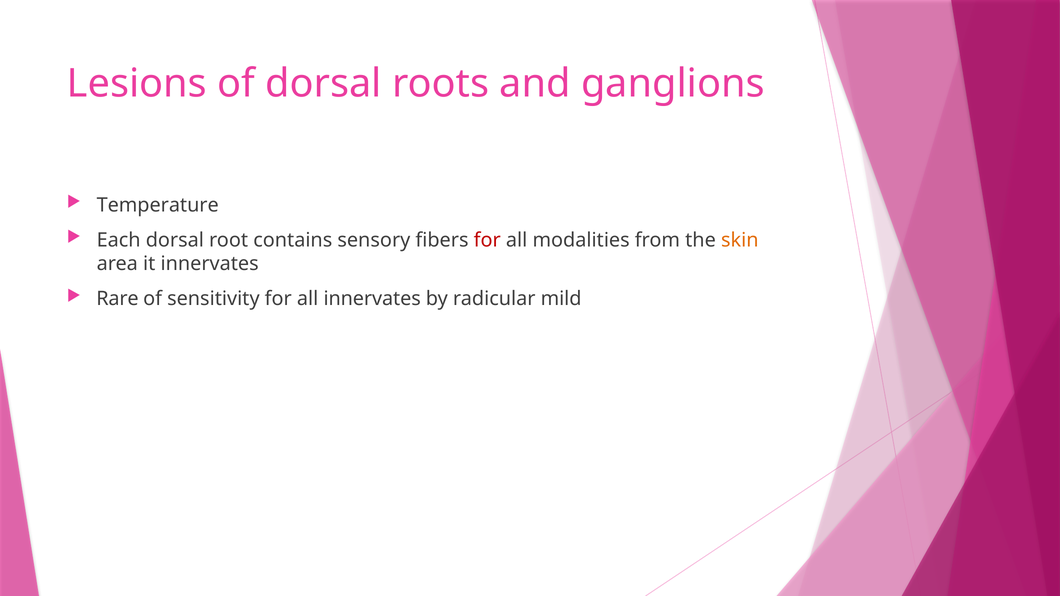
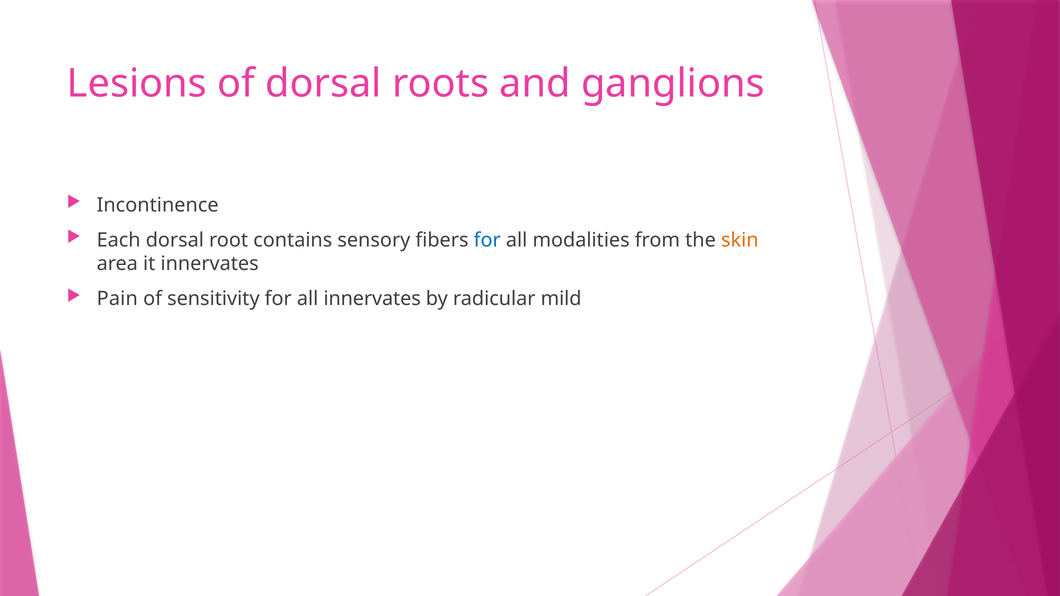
Temperature: Temperature -> Incontinence (158, 205)
for colour: red -> blue (487, 240)
Rare: Rare -> Pain (117, 299)
